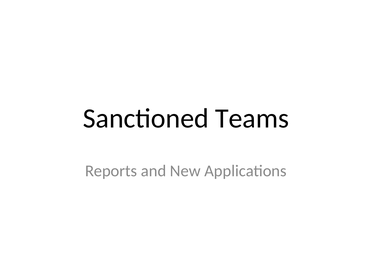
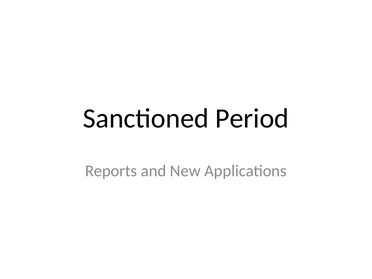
Teams: Teams -> Period (252, 119)
